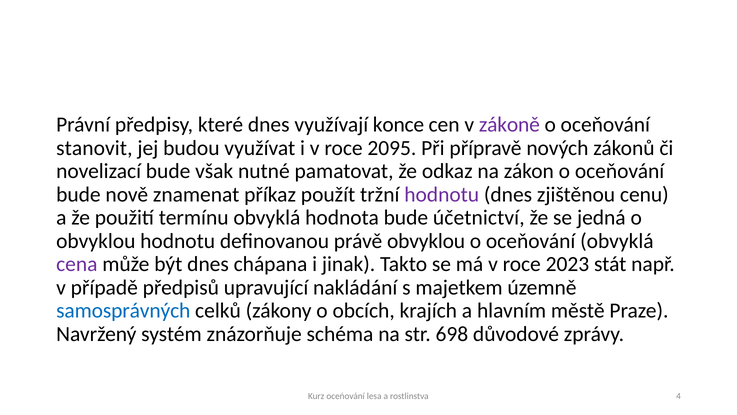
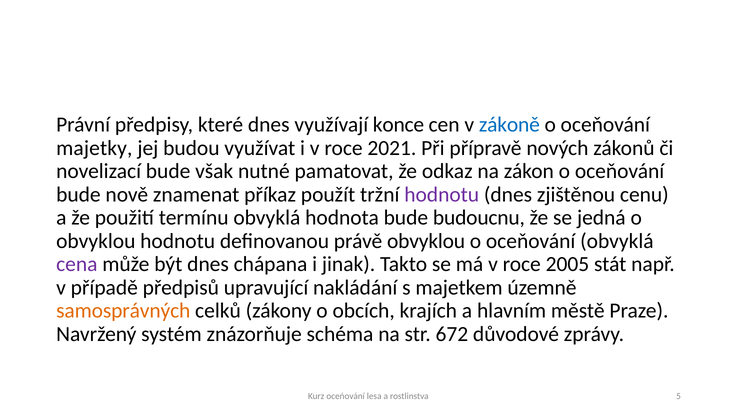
zákoně colour: purple -> blue (509, 125)
stanovit: stanovit -> majetky (94, 148)
2095: 2095 -> 2021 (392, 148)
účetnictví: účetnictví -> budoucnu (479, 217)
2023: 2023 -> 2005 (567, 264)
samosprávných colour: blue -> orange (123, 310)
698: 698 -> 672 (452, 334)
4: 4 -> 5 (679, 396)
